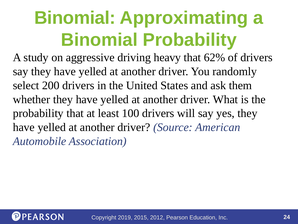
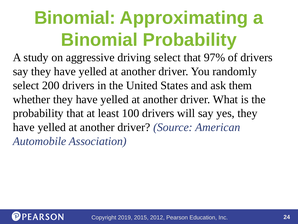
driving heavy: heavy -> select (167, 57)
62%: 62% -> 97% (214, 57)
